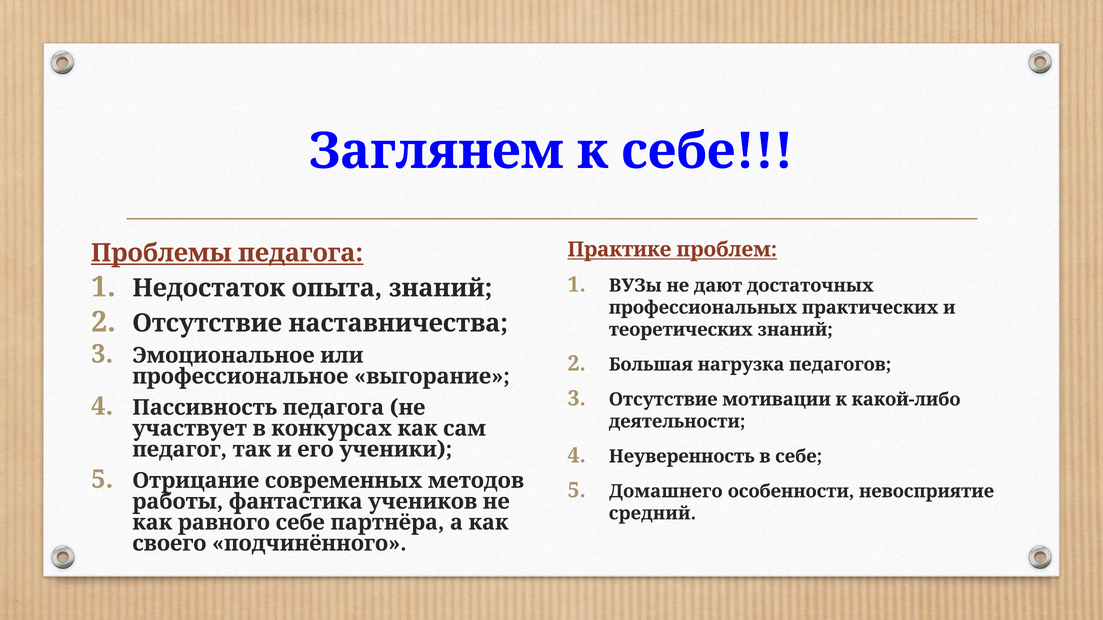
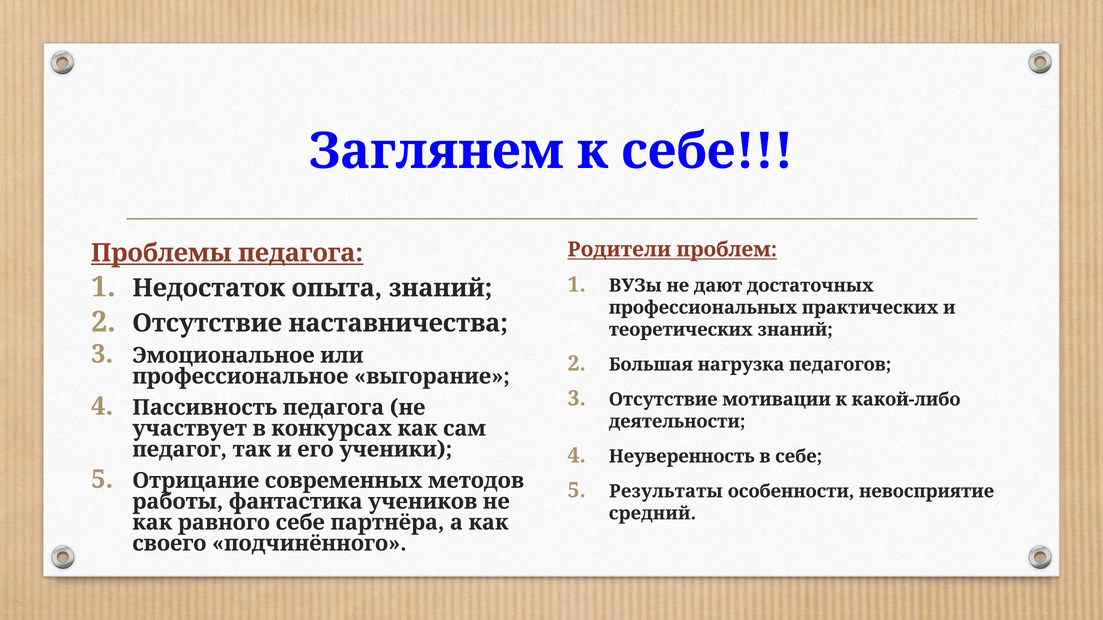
Практике: Практике -> Родители (619, 250)
Домашнего: Домашнего -> Результаты (666, 492)
